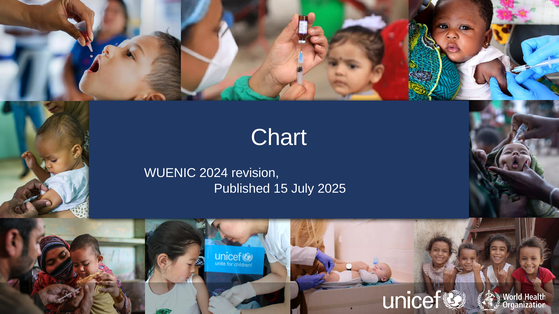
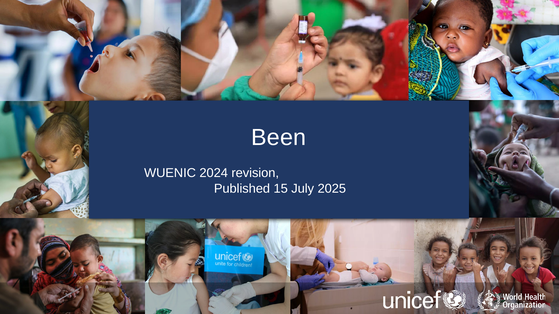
Chart: Chart -> Been (279, 138)
